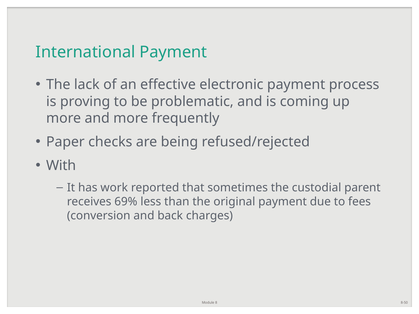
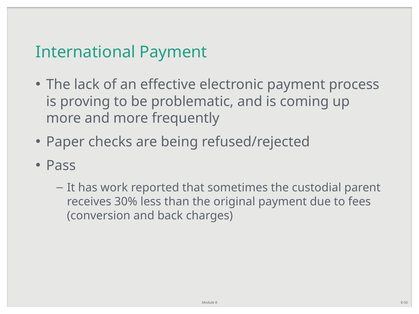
With: With -> Pass (61, 166)
69%: 69% -> 30% (126, 202)
